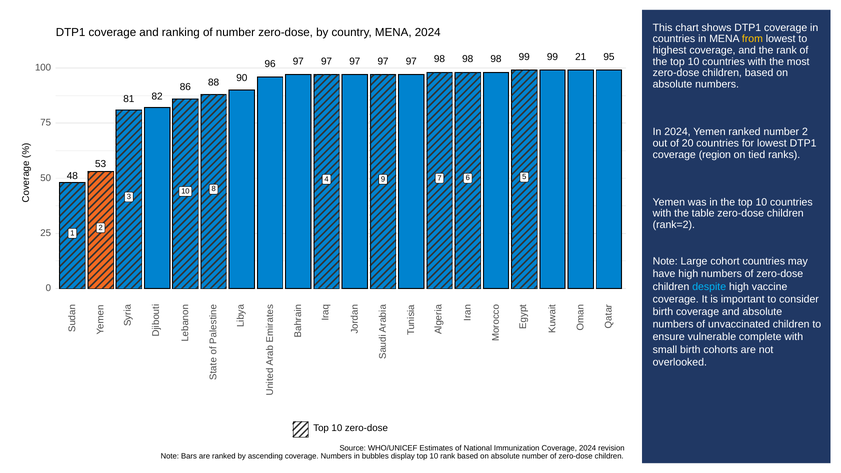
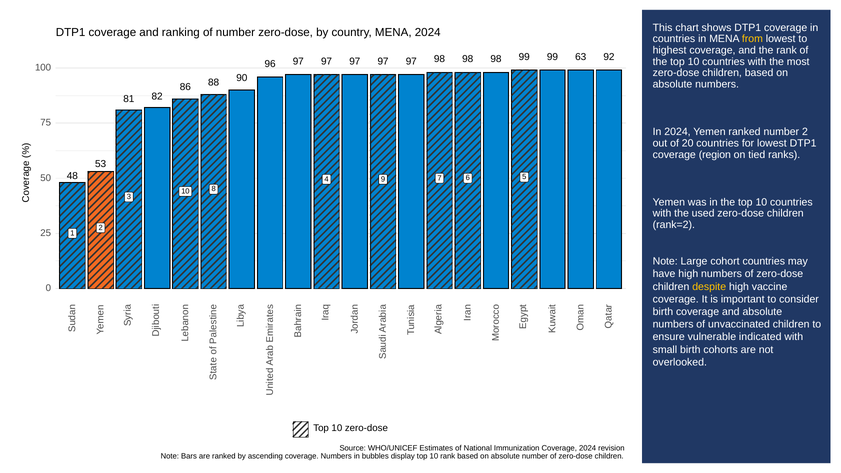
95: 95 -> 92 (609, 57)
21: 21 -> 63 (581, 57)
table: table -> used (703, 213)
despite colour: light blue -> yellow (709, 287)
complete: complete -> indicated (760, 337)
